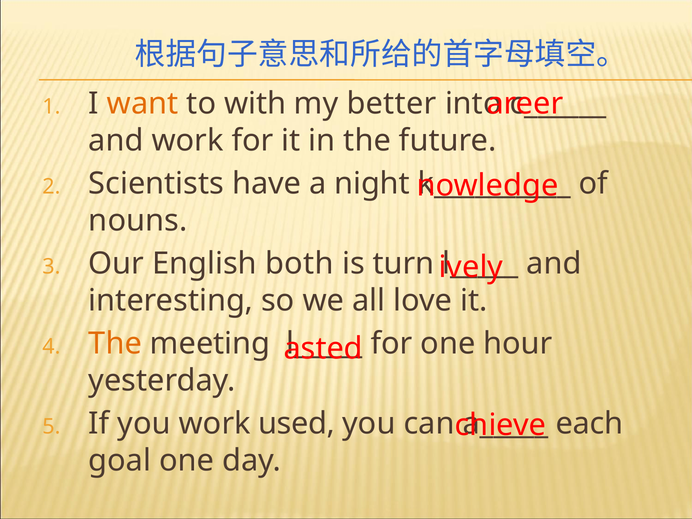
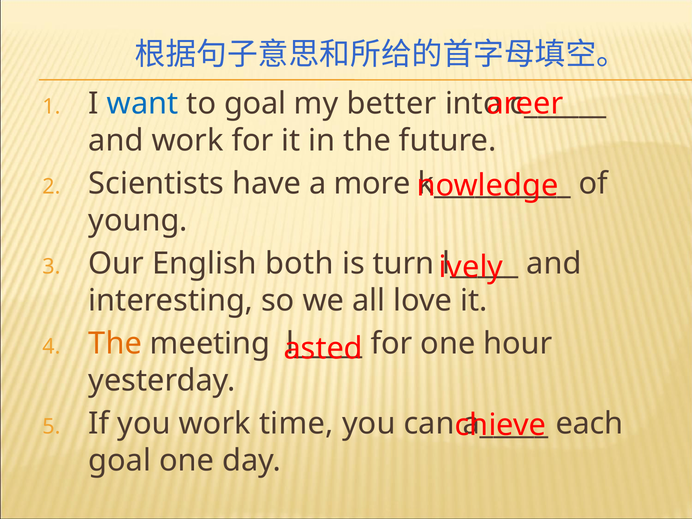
want colour: orange -> blue (143, 104)
to with: with -> goal (255, 104)
night: night -> more (372, 184)
nouns: nouns -> young (138, 221)
used: used -> time (296, 424)
